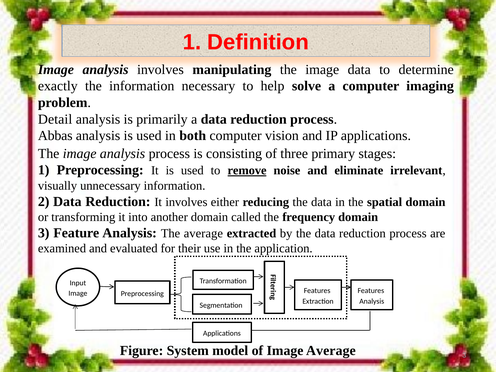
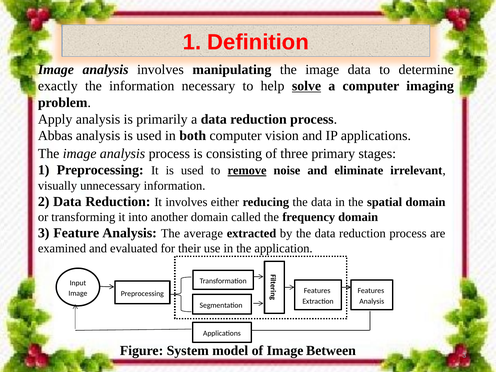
solve underline: none -> present (307, 86)
Detail: Detail -> Apply (55, 119)
Image Average: Average -> Between (331, 351)
